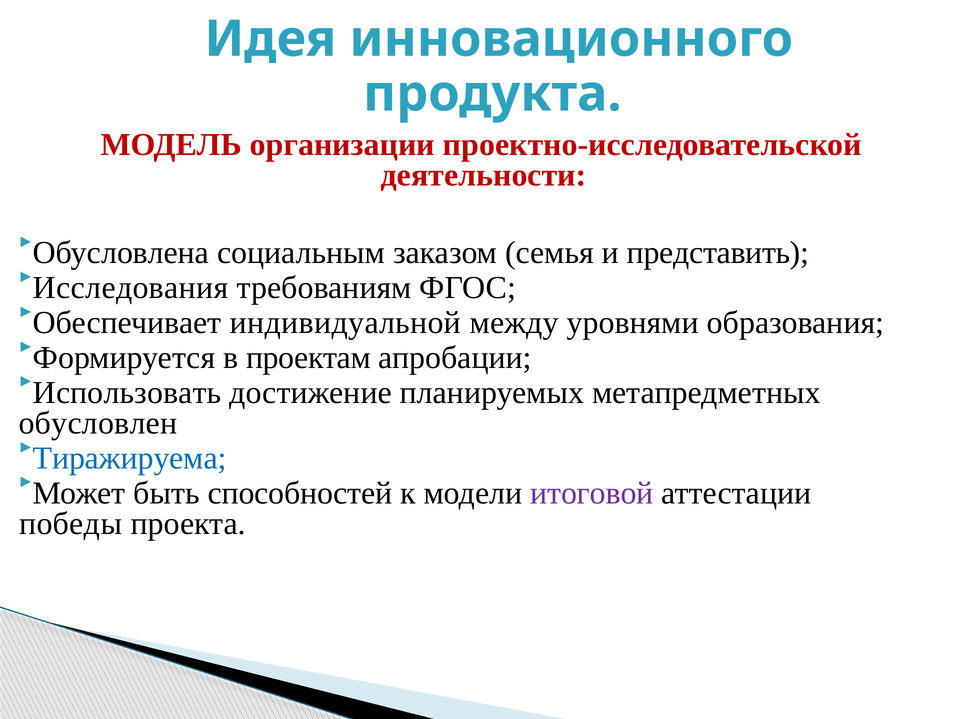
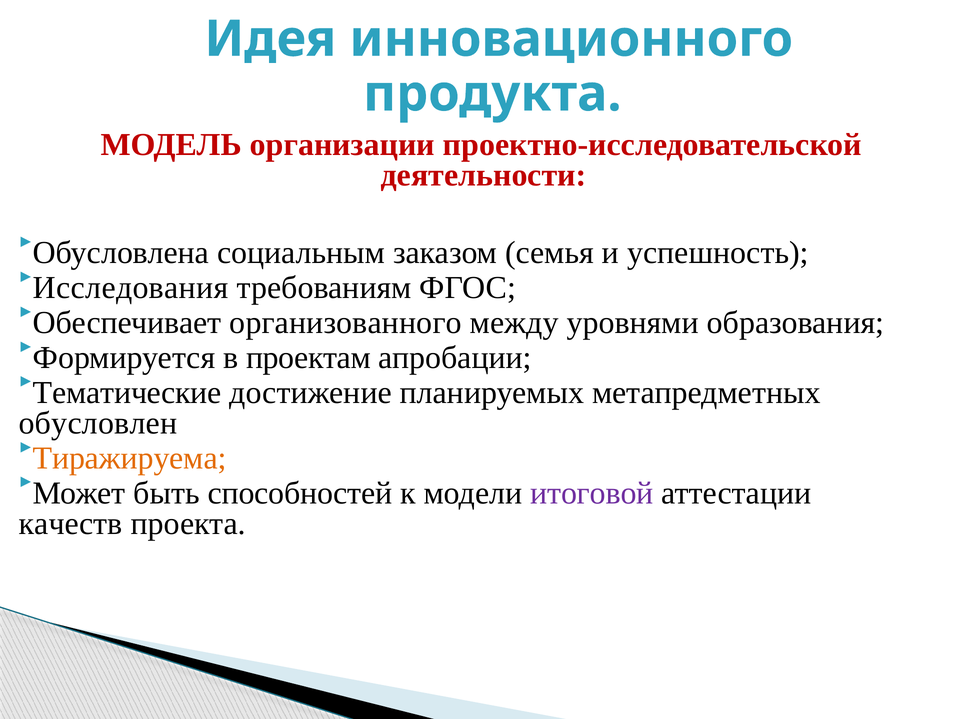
представить: представить -> успешность (718, 253)
индивидуальной: индивидуальной -> организованного (346, 323)
Использовать: Использовать -> Тематические (127, 393)
Тиражируема colour: blue -> orange (130, 458)
победы: победы -> качеств (71, 524)
